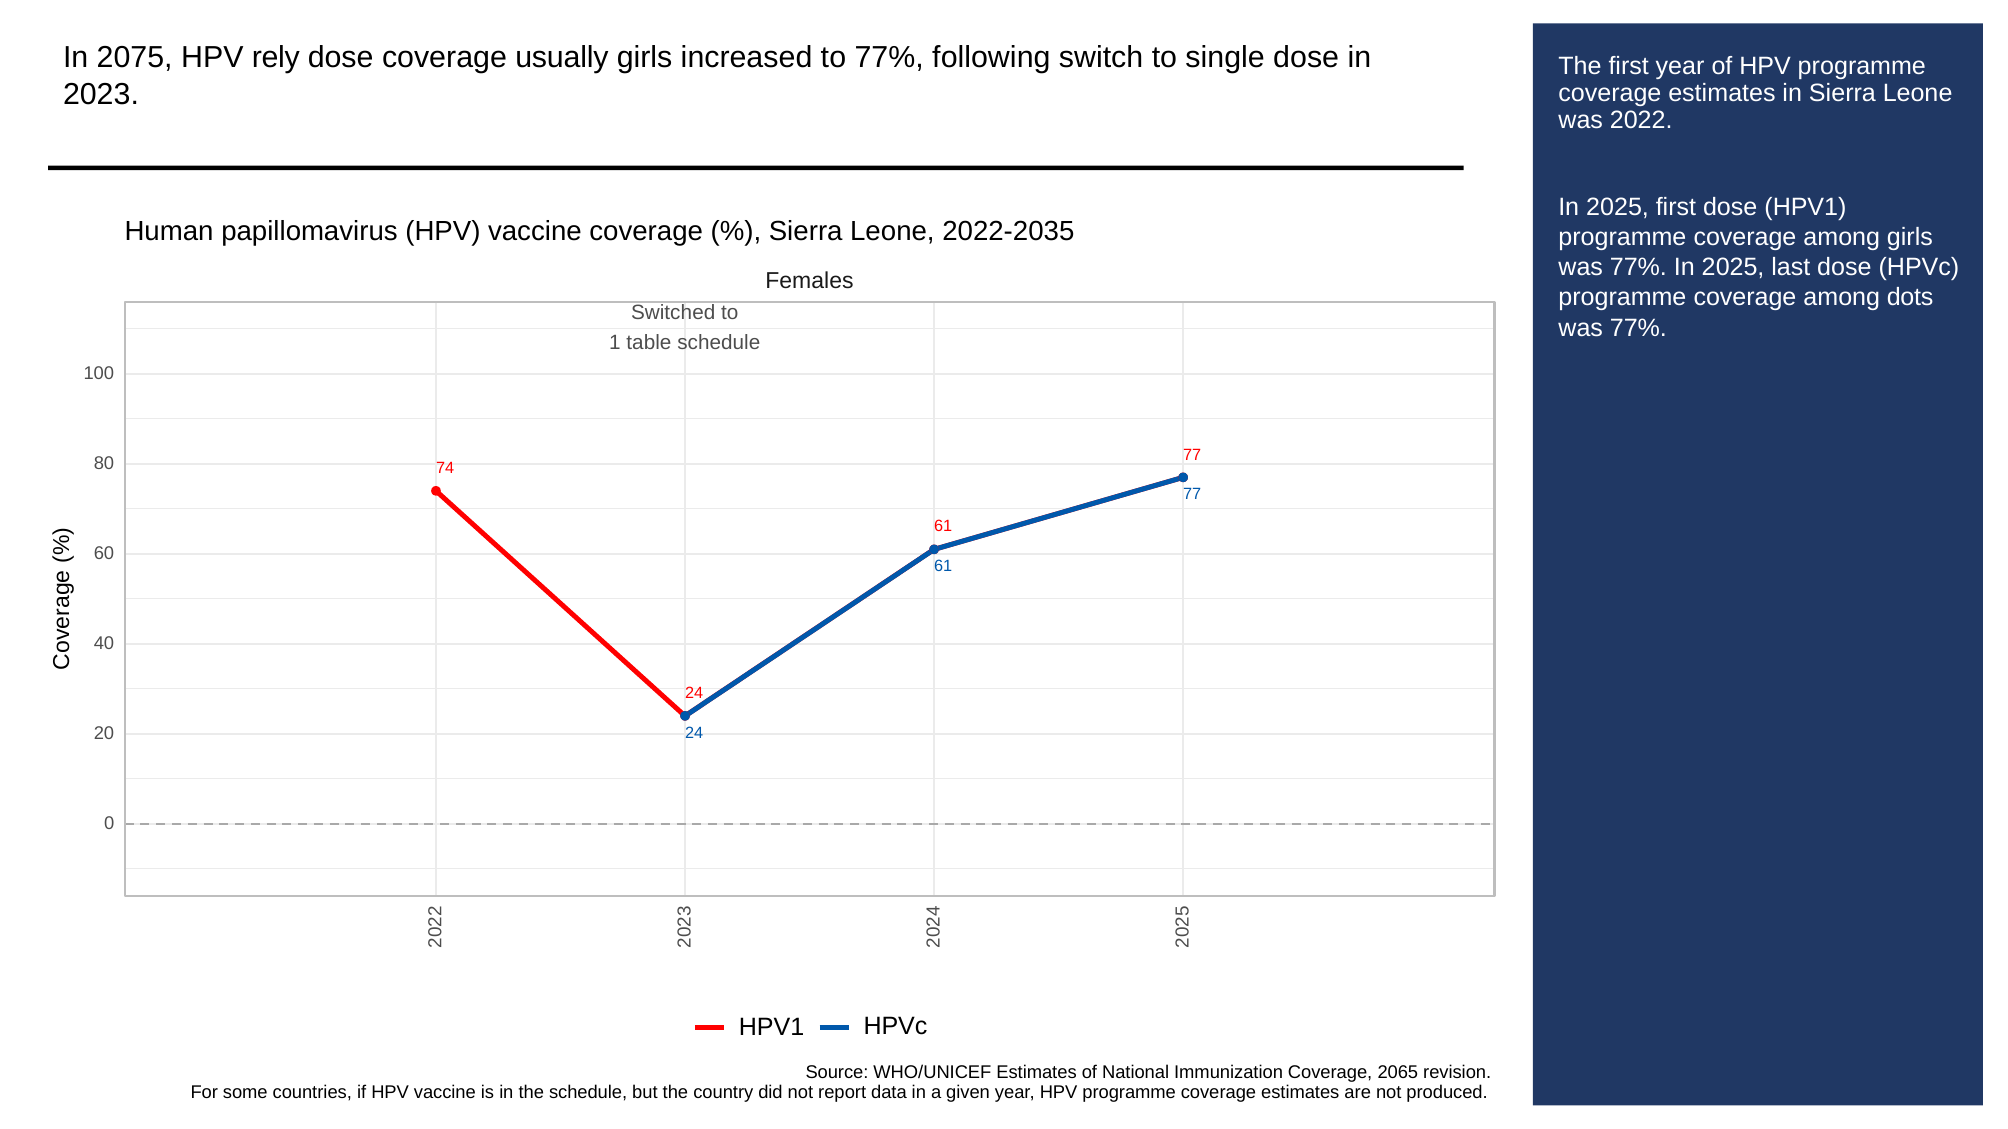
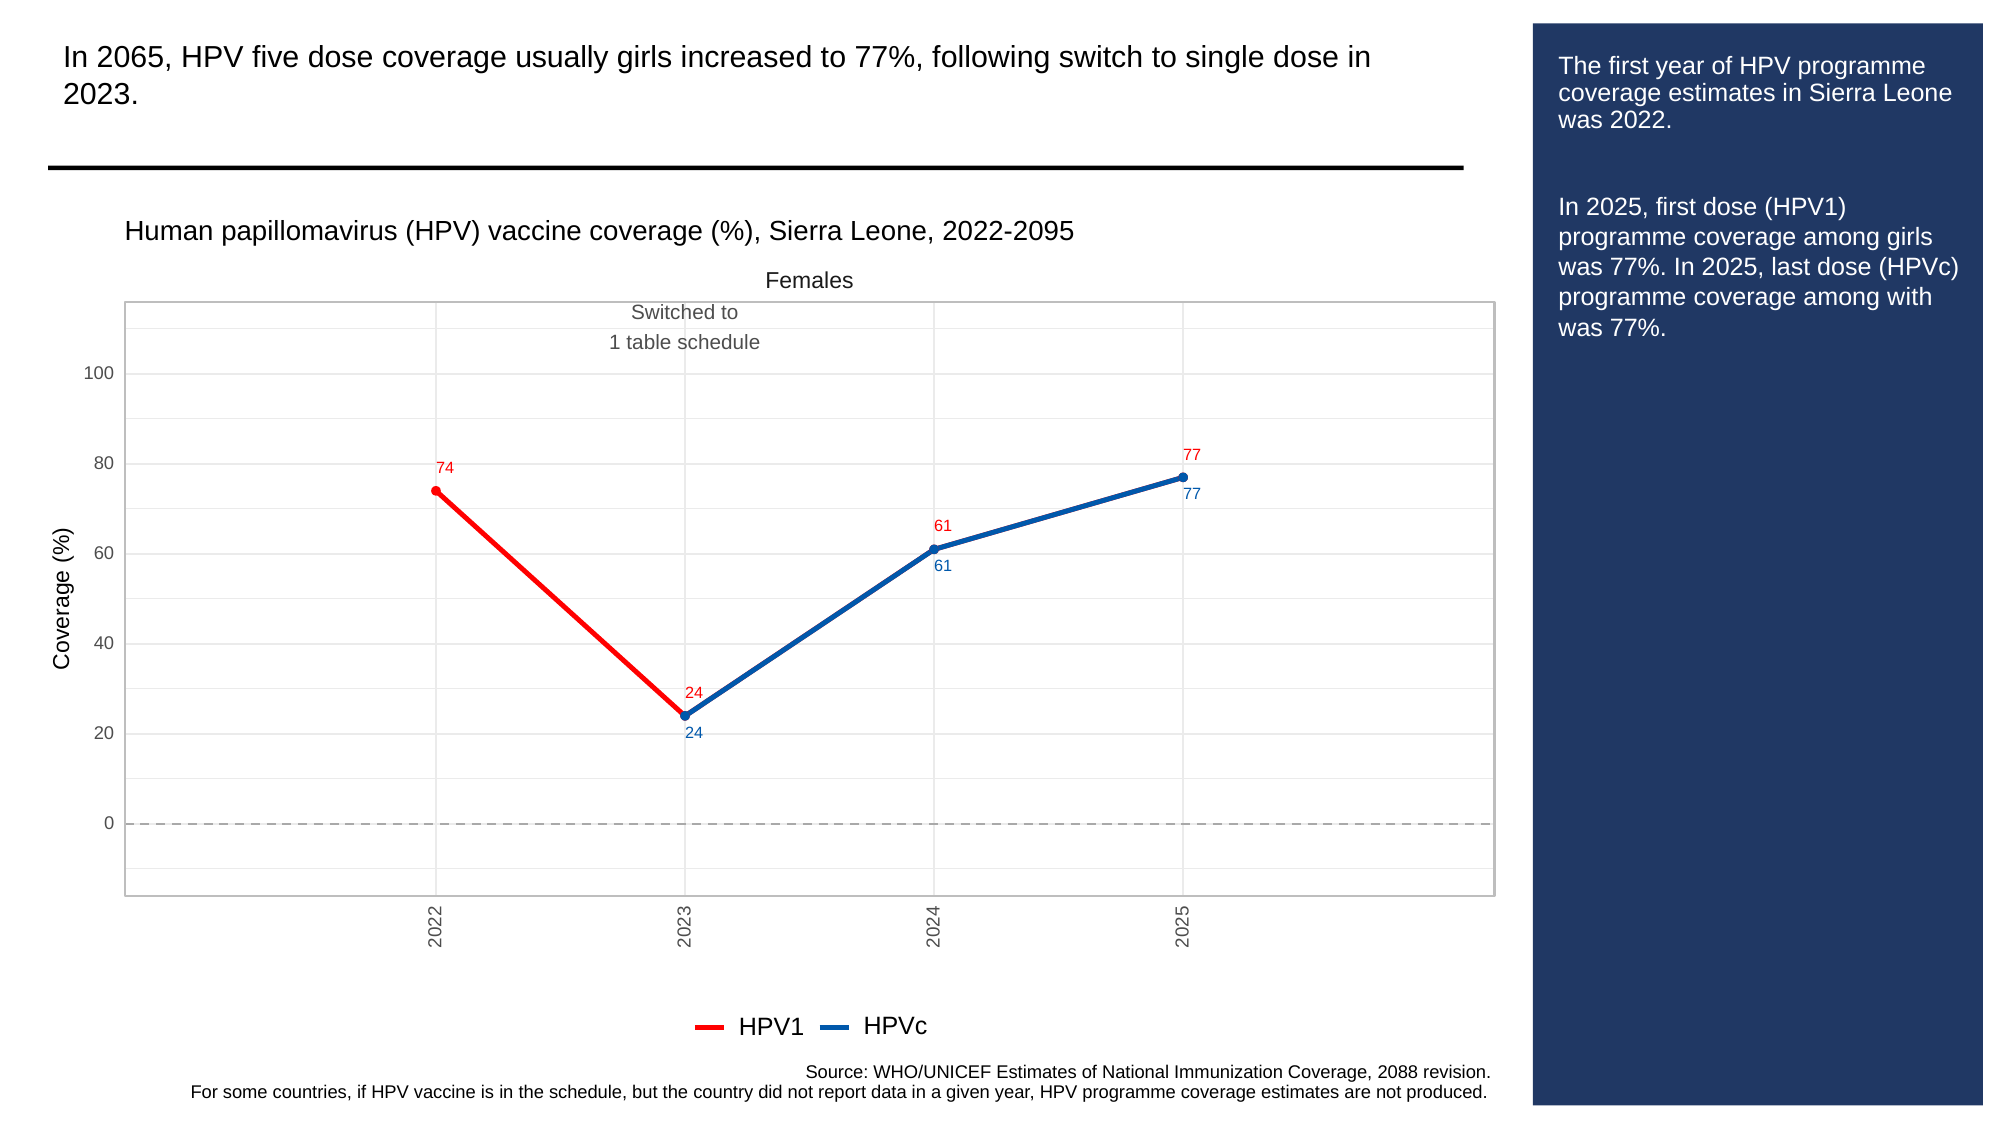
2075: 2075 -> 2065 (135, 58)
rely: rely -> five (276, 58)
2022-2035: 2022-2035 -> 2022-2095 (1008, 231)
dots: dots -> with (1910, 298)
2065: 2065 -> 2088 (1398, 1073)
